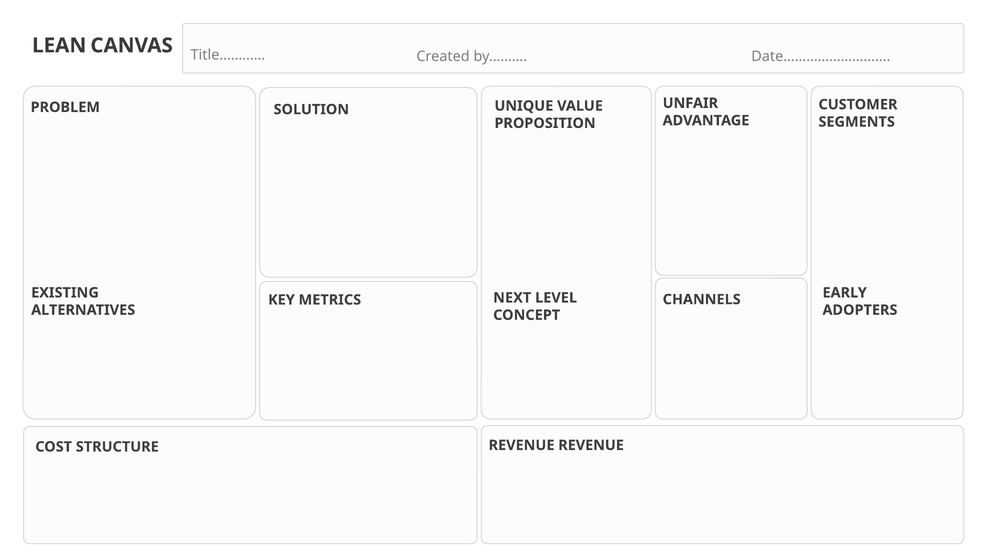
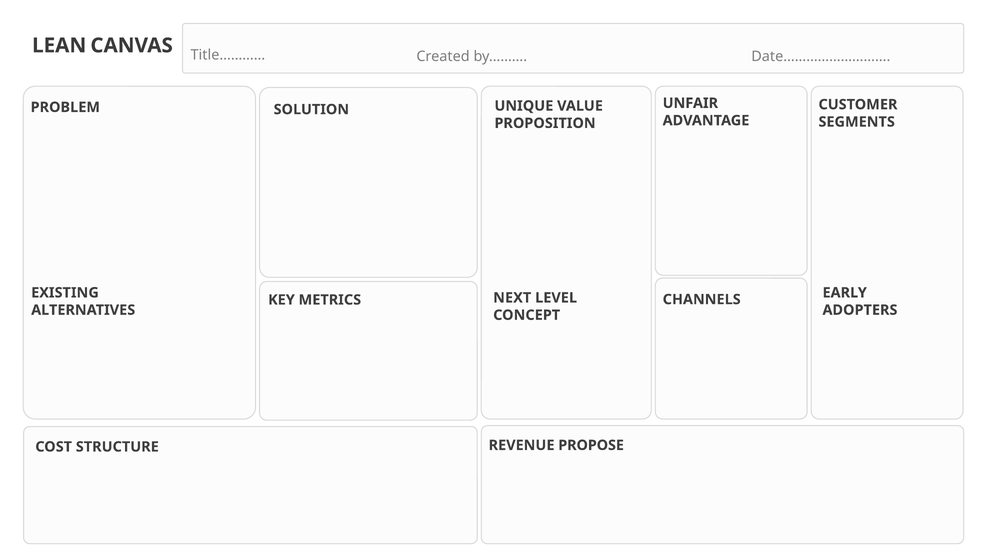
REVENUE REVENUE: REVENUE -> PROPOSE (591, 446)
